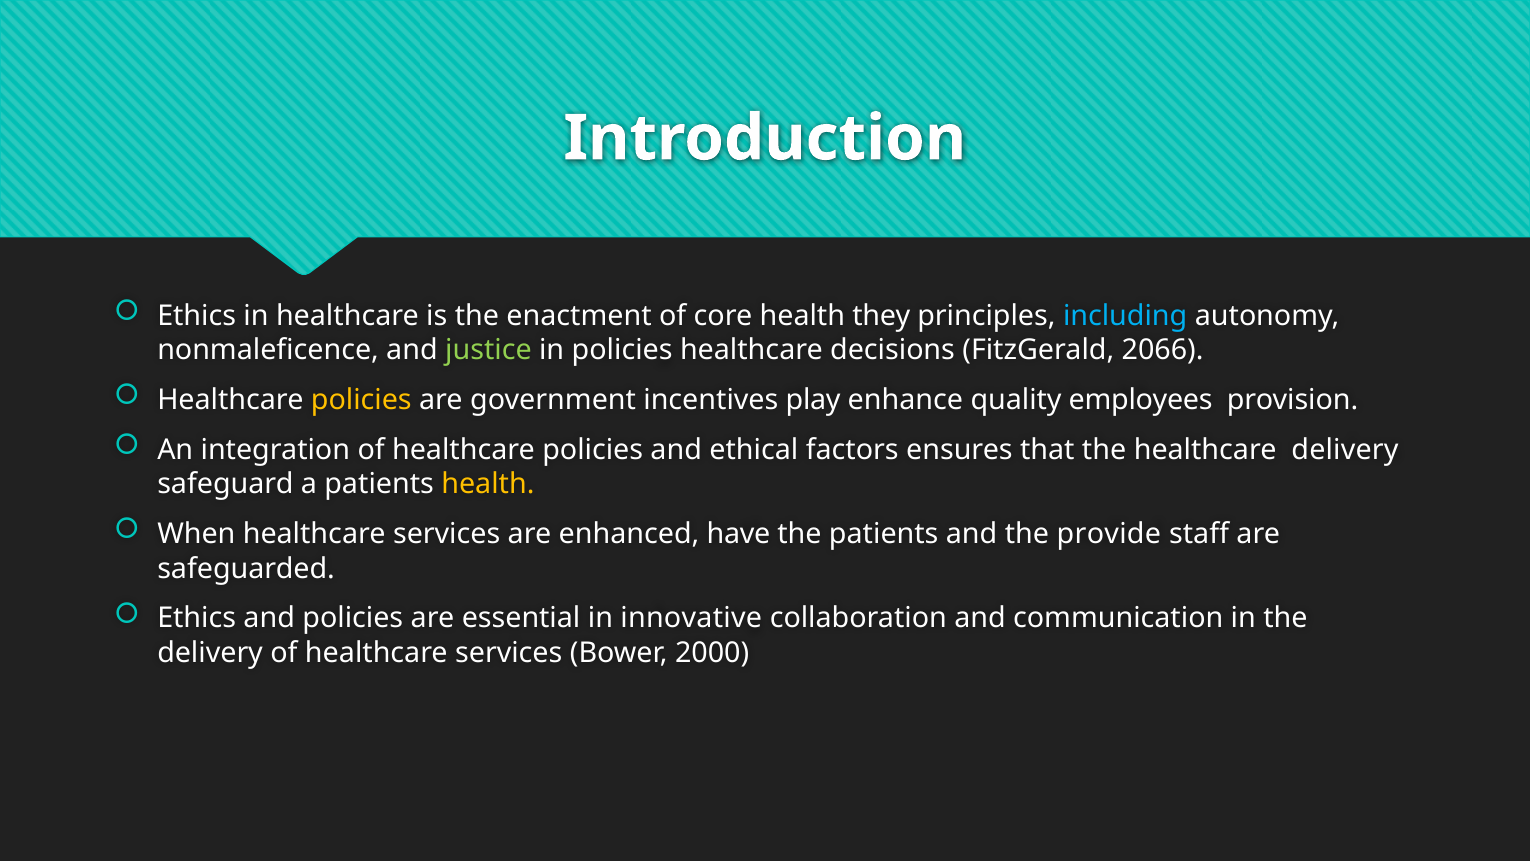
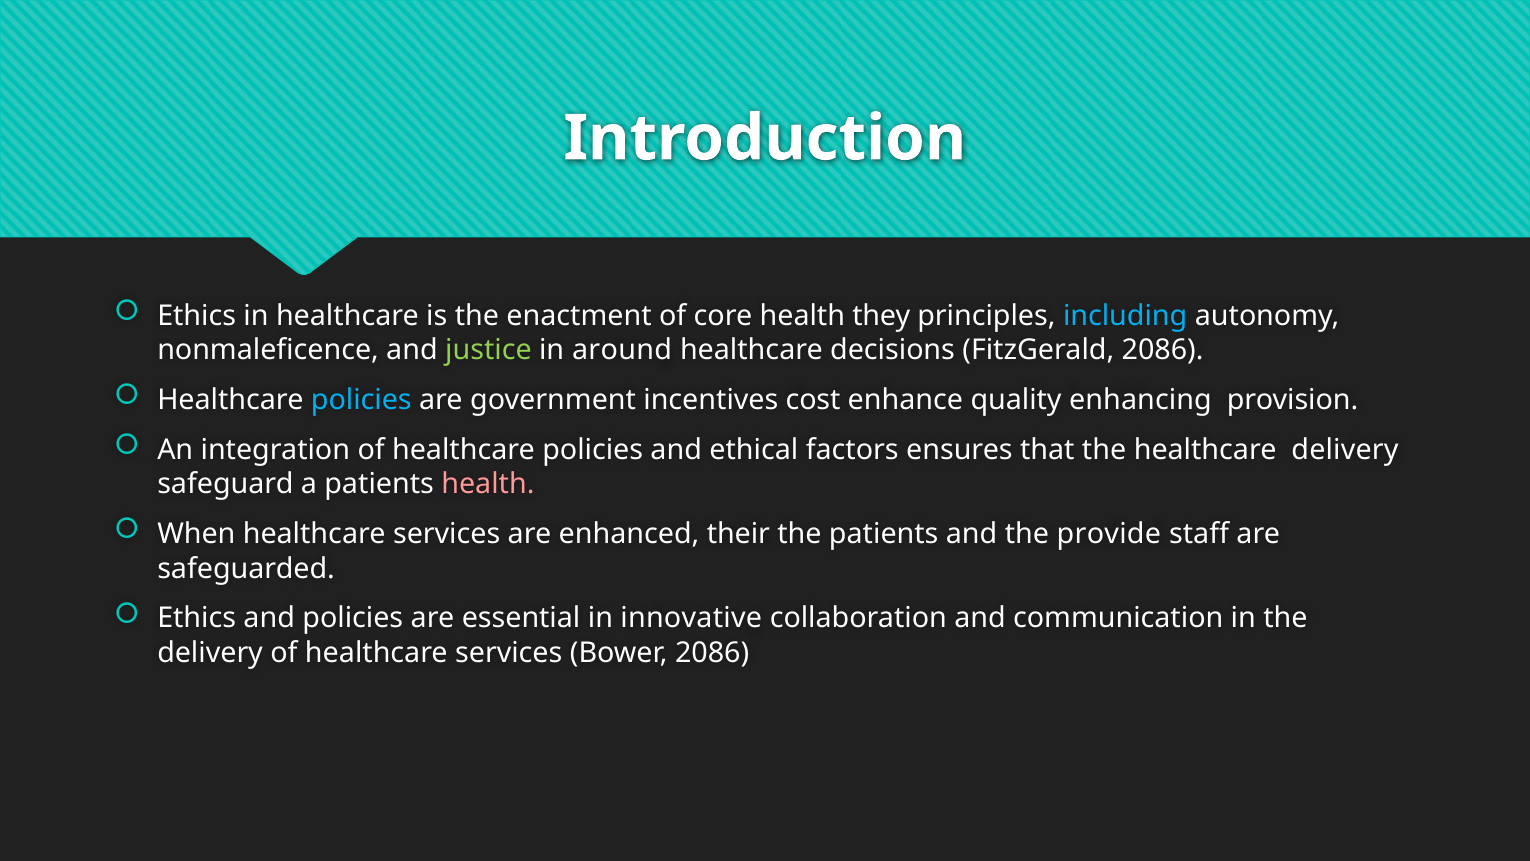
in policies: policies -> around (622, 350)
FitzGerald 2066: 2066 -> 2086 (1163, 350)
policies colour: yellow -> light blue (361, 400)
play: play -> cost (813, 400)
employees: employees -> enhancing (1140, 400)
health colour: yellow -> pink (488, 484)
have: have -> their (738, 534)
Bower 2000: 2000 -> 2086 (712, 652)
